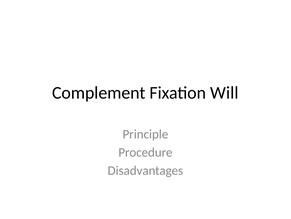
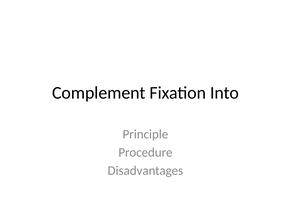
Will: Will -> Into (224, 92)
